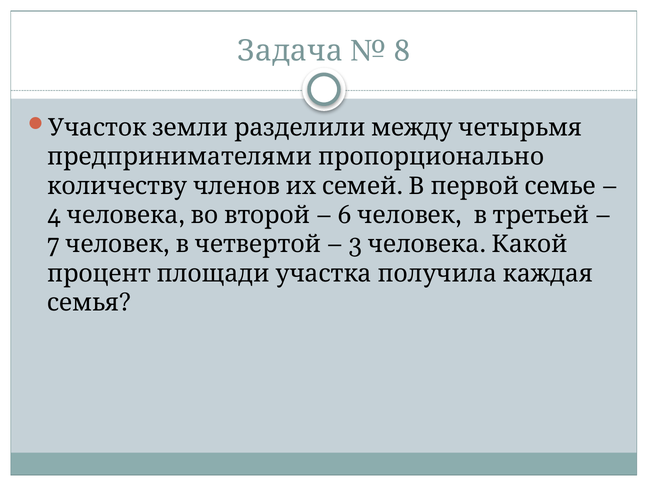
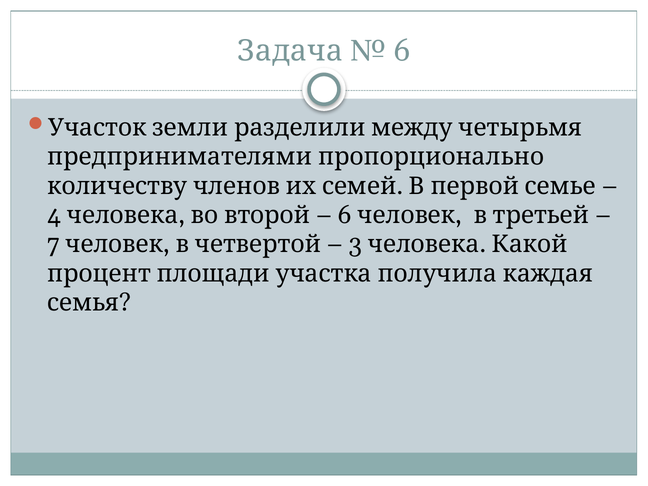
8: 8 -> 6 (402, 51)
